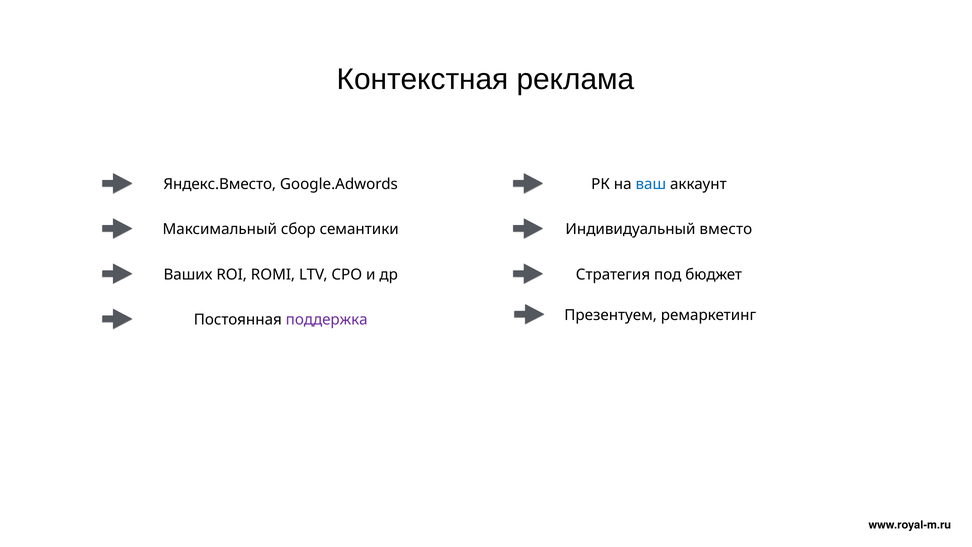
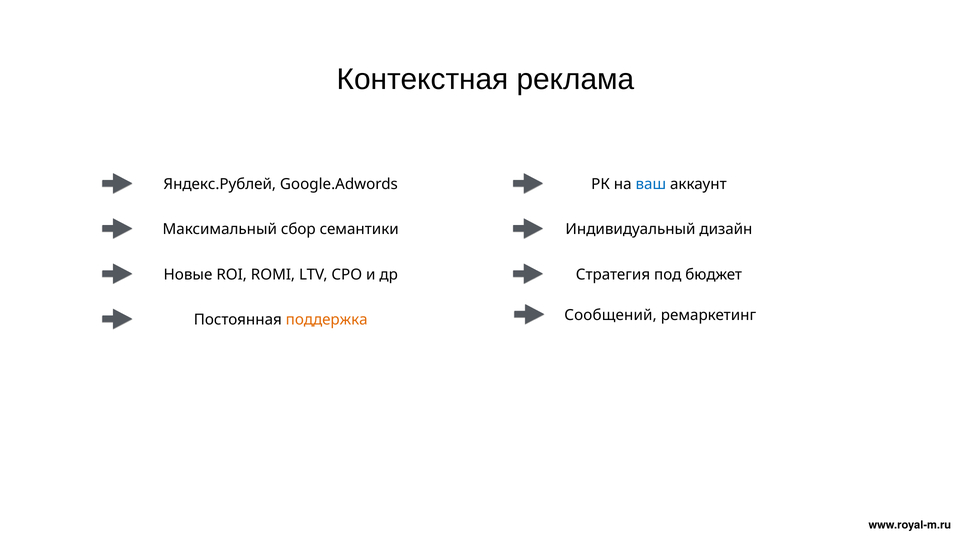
Яндекс.Вместо: Яндекс.Вместо -> Яндекс.Рублей (220, 184)
вместо: вместо -> дизайн (726, 229)
Ваших: Ваших -> Новые (188, 274)
Презентуем: Презентуем -> Сообщений (611, 315)
поддержка colour: purple -> orange (327, 320)
